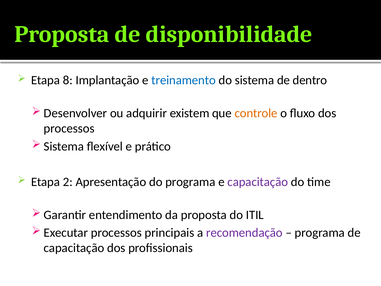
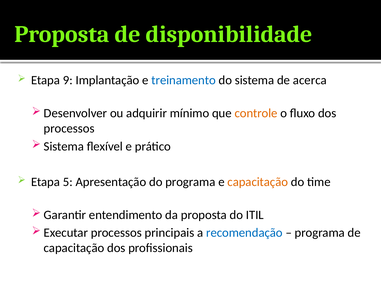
8: 8 -> 9 (68, 80)
dentro: dentro -> acerca (310, 80)
existem: existem -> mínimo (190, 113)
2: 2 -> 5 (68, 182)
capacitação colour: purple -> orange (258, 182)
recomendação colour: purple -> blue (244, 233)
